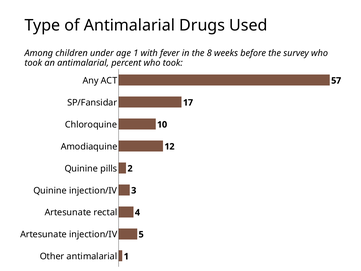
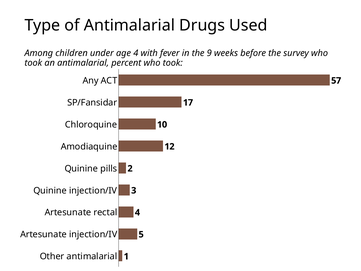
age 1: 1 -> 4 (136, 53)
8: 8 -> 9 (209, 53)
